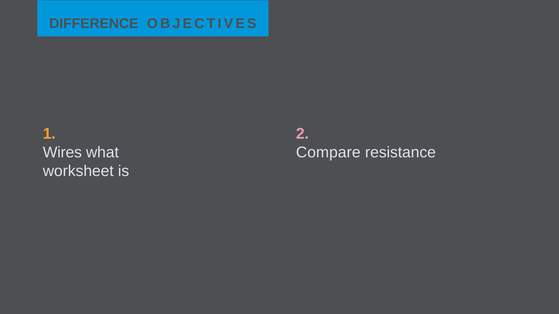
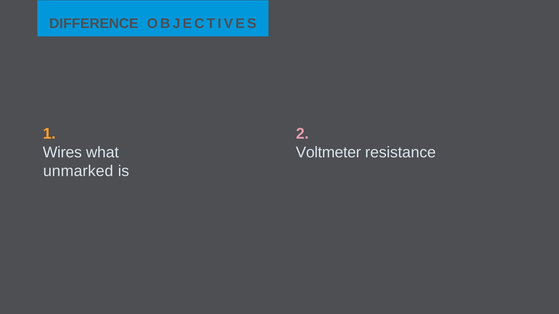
Compare: Compare -> Voltmeter (328, 153)
worksheet: worksheet -> unmarked (78, 171)
